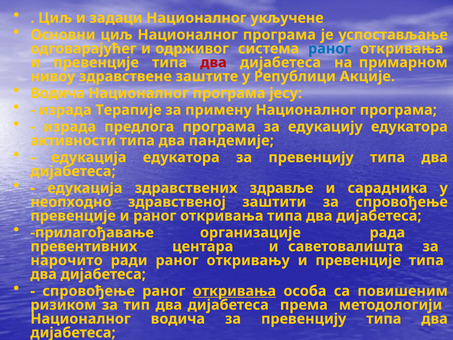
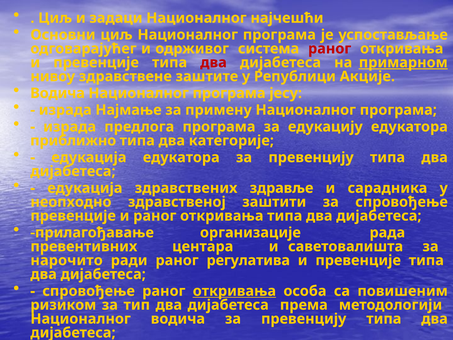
укључене: укључене -> најчешћи (287, 18)
раног colour: blue -> red (330, 49)
примарном underline: none -> present (403, 62)
Терапије: Терапије -> Најмање (128, 110)
активности: активности -> приближно (73, 141)
пандемије: пандемије -> категорије (231, 141)
откривању: откривању -> регулатива (248, 260)
